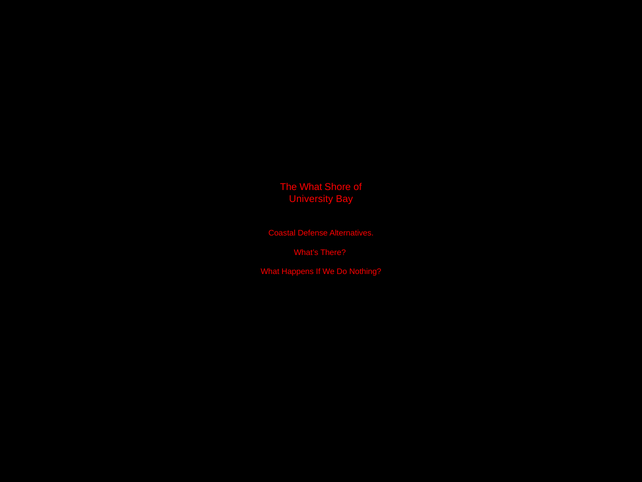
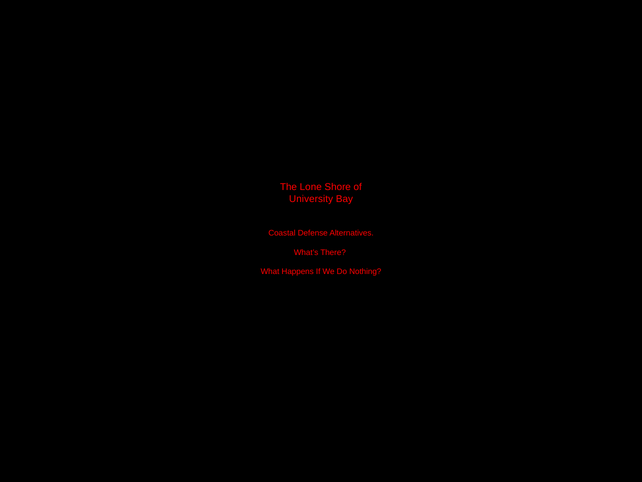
The What: What -> Lone (311, 187)
